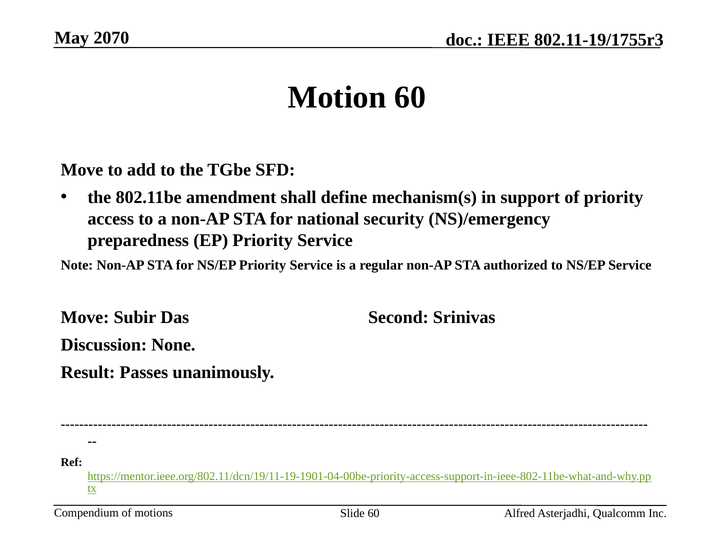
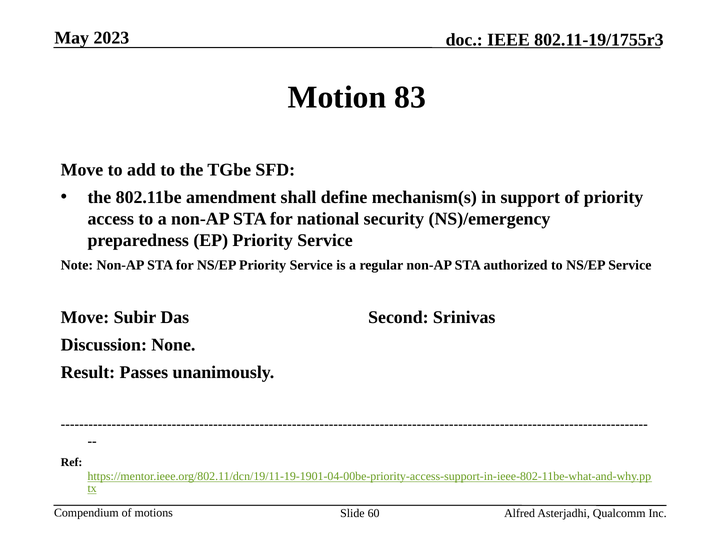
2070: 2070 -> 2023 (111, 38)
Motion 60: 60 -> 83 (410, 97)
